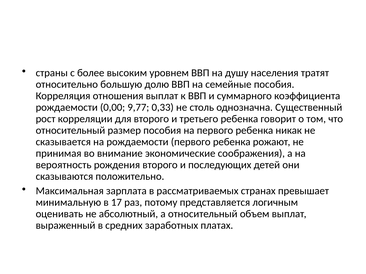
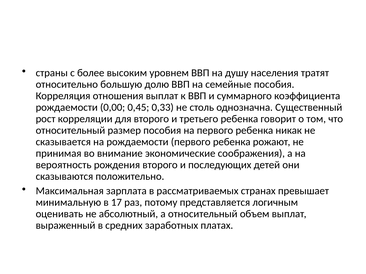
9,77: 9,77 -> 0,45 (138, 108)
